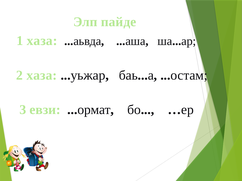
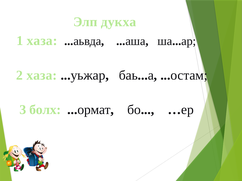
пайде: пайде -> дукха (119, 22)
евзи: евзи -> болх (45, 110)
